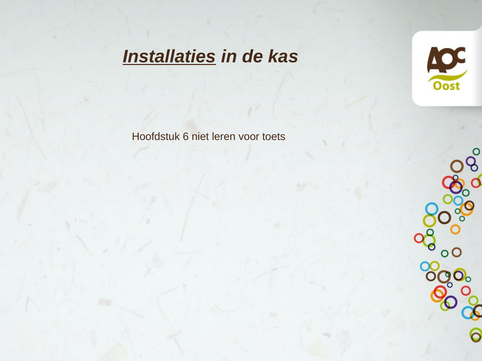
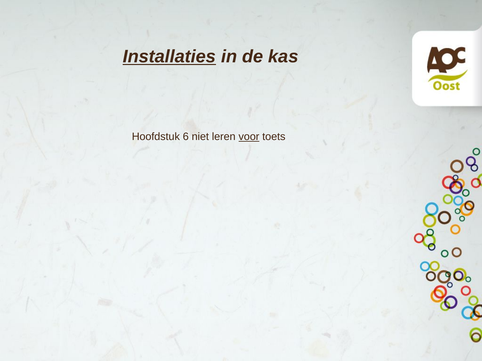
voor underline: none -> present (249, 137)
